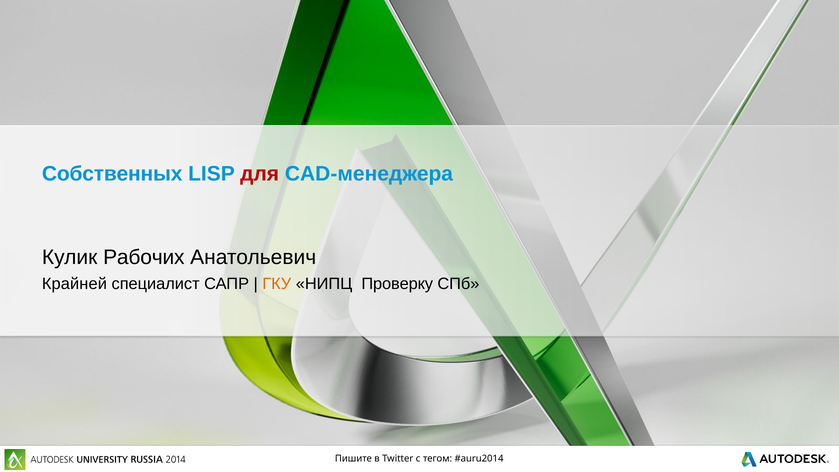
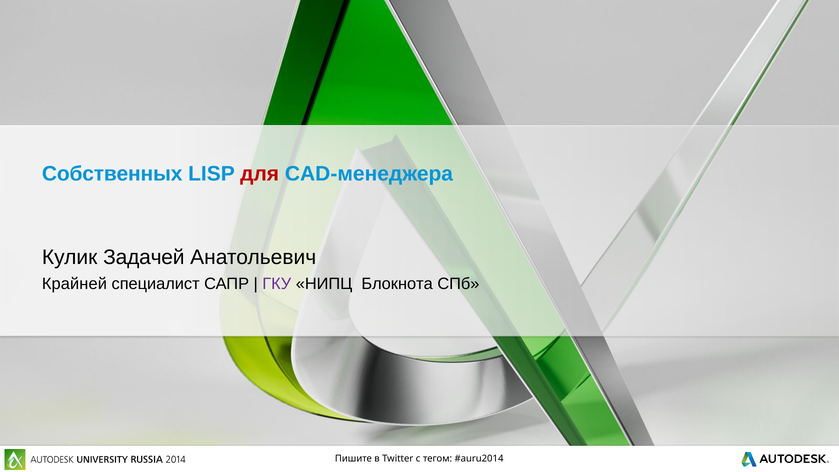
Рабочих: Рабочих -> Задачей (144, 257)
ГКУ colour: orange -> purple (277, 284)
Проверку: Проверку -> Блокнота (397, 284)
